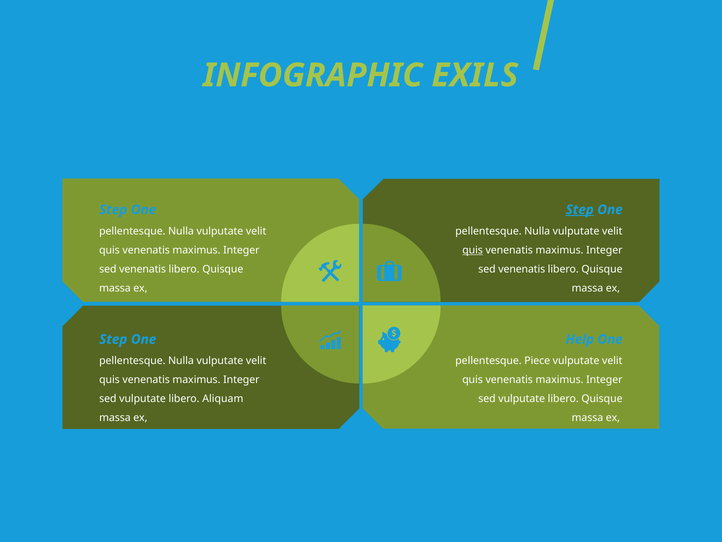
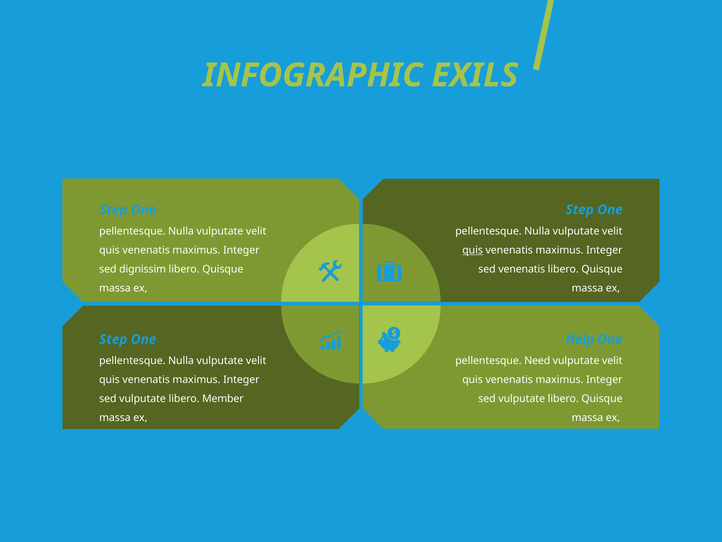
Step underline: present -> none (580, 210)
venenatis: venenatis -> dignissim (143, 269)
Piece: Piece -> Need (537, 361)
Aliquam: Aliquam -> Member (223, 398)
